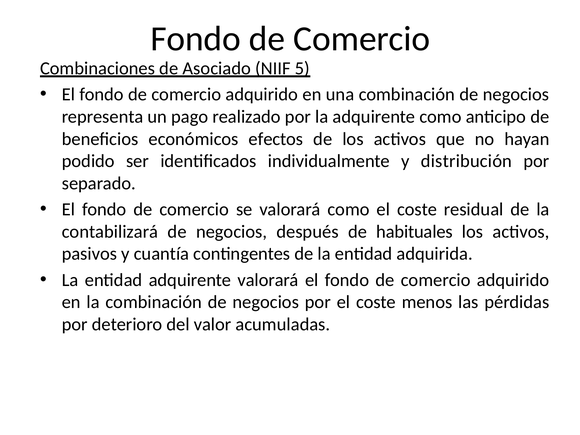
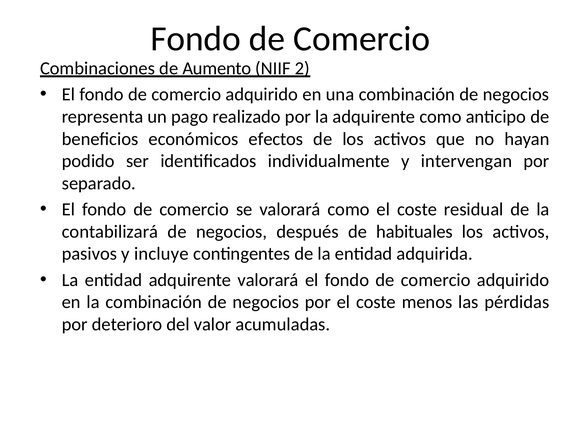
Asociado: Asociado -> Aumento (217, 68)
5: 5 -> 2 (302, 68)
distribución: distribución -> intervengan (467, 161)
cuantía: cuantía -> incluye (161, 254)
